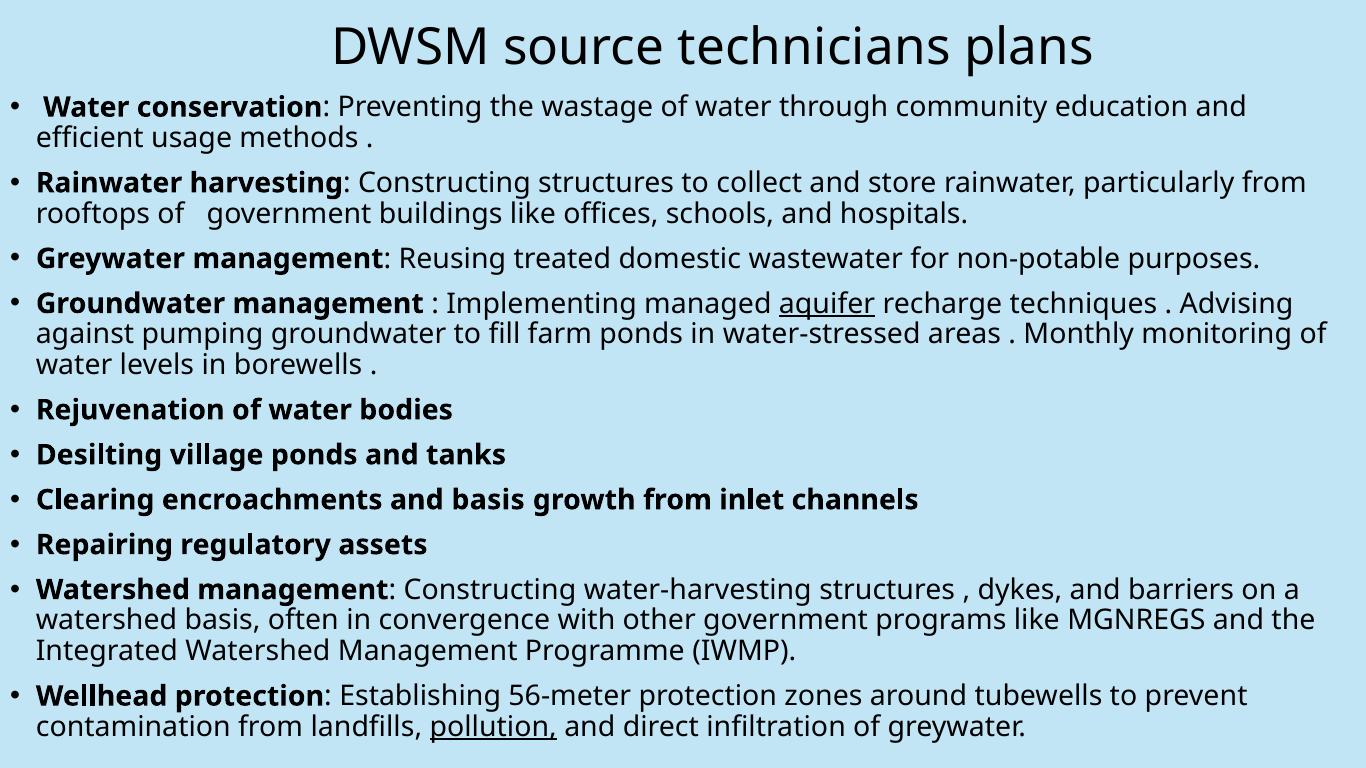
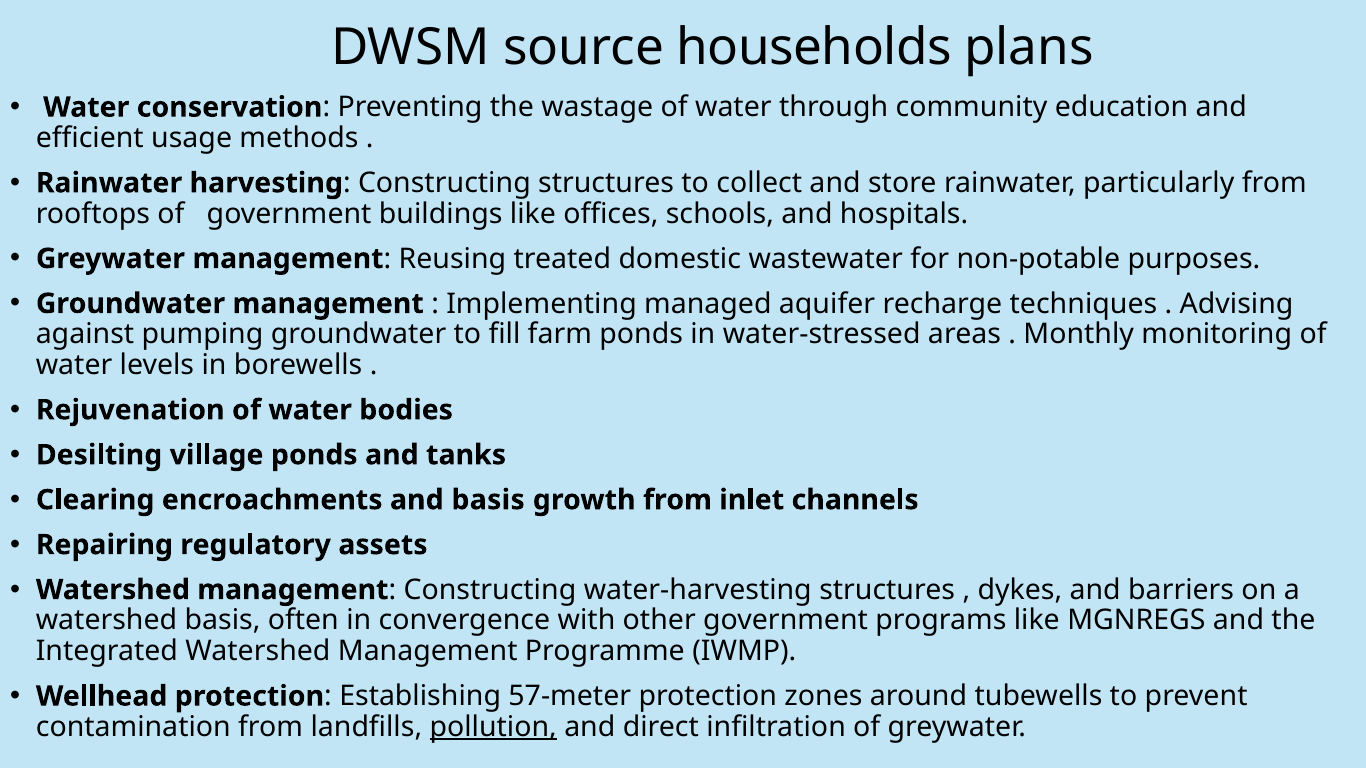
technicians: technicians -> households (814, 48)
aquifer underline: present -> none (827, 304)
56-meter: 56-meter -> 57-meter (570, 697)
